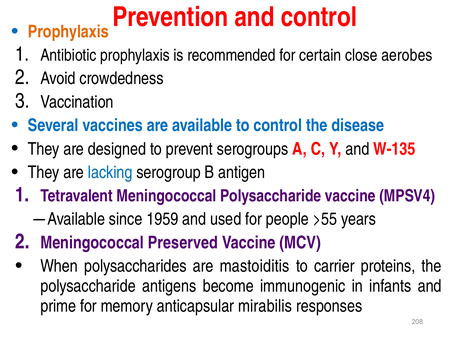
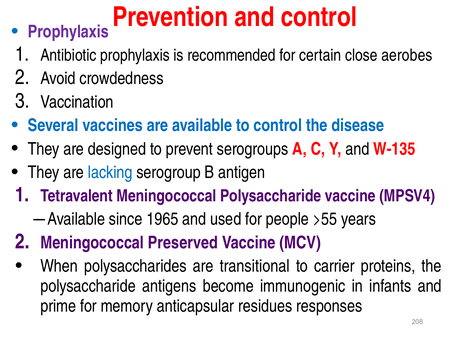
Prophylaxis colour: orange -> purple (68, 32)
1959: 1959 -> 1965 (162, 220)
mastoiditis: mastoiditis -> transitional (255, 267)
mirabilis: mirabilis -> residues (265, 307)
